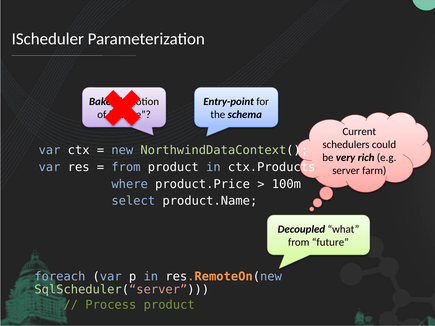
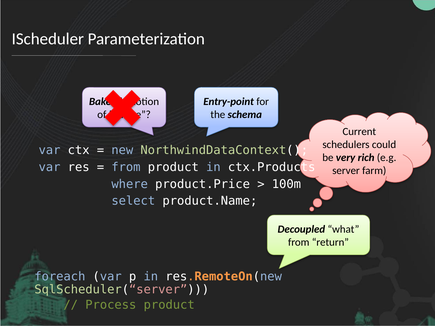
future: future -> return (330, 242)
